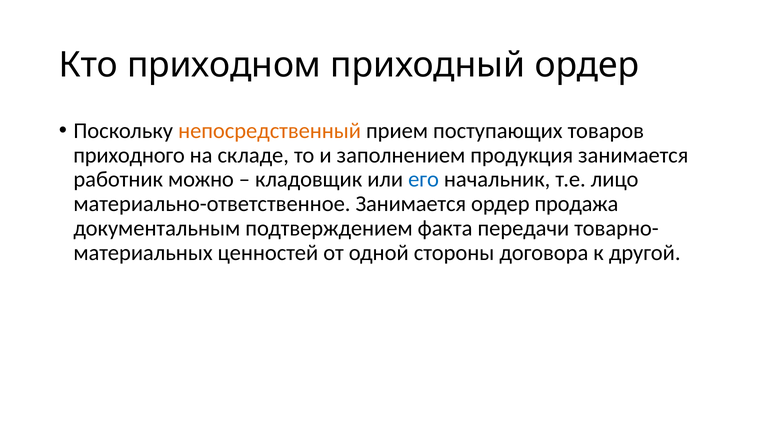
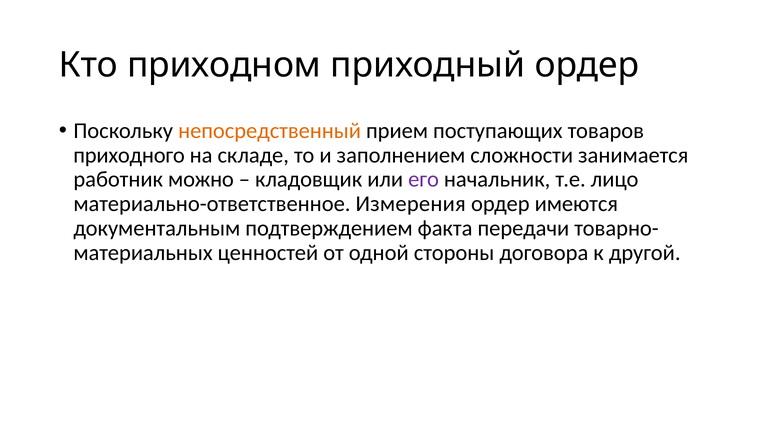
продукция: продукция -> сложности (522, 155)
его colour: blue -> purple (424, 179)
материально-ответственное Занимается: Занимается -> Измерения (411, 204)
продажа: продажа -> имеются (576, 204)
